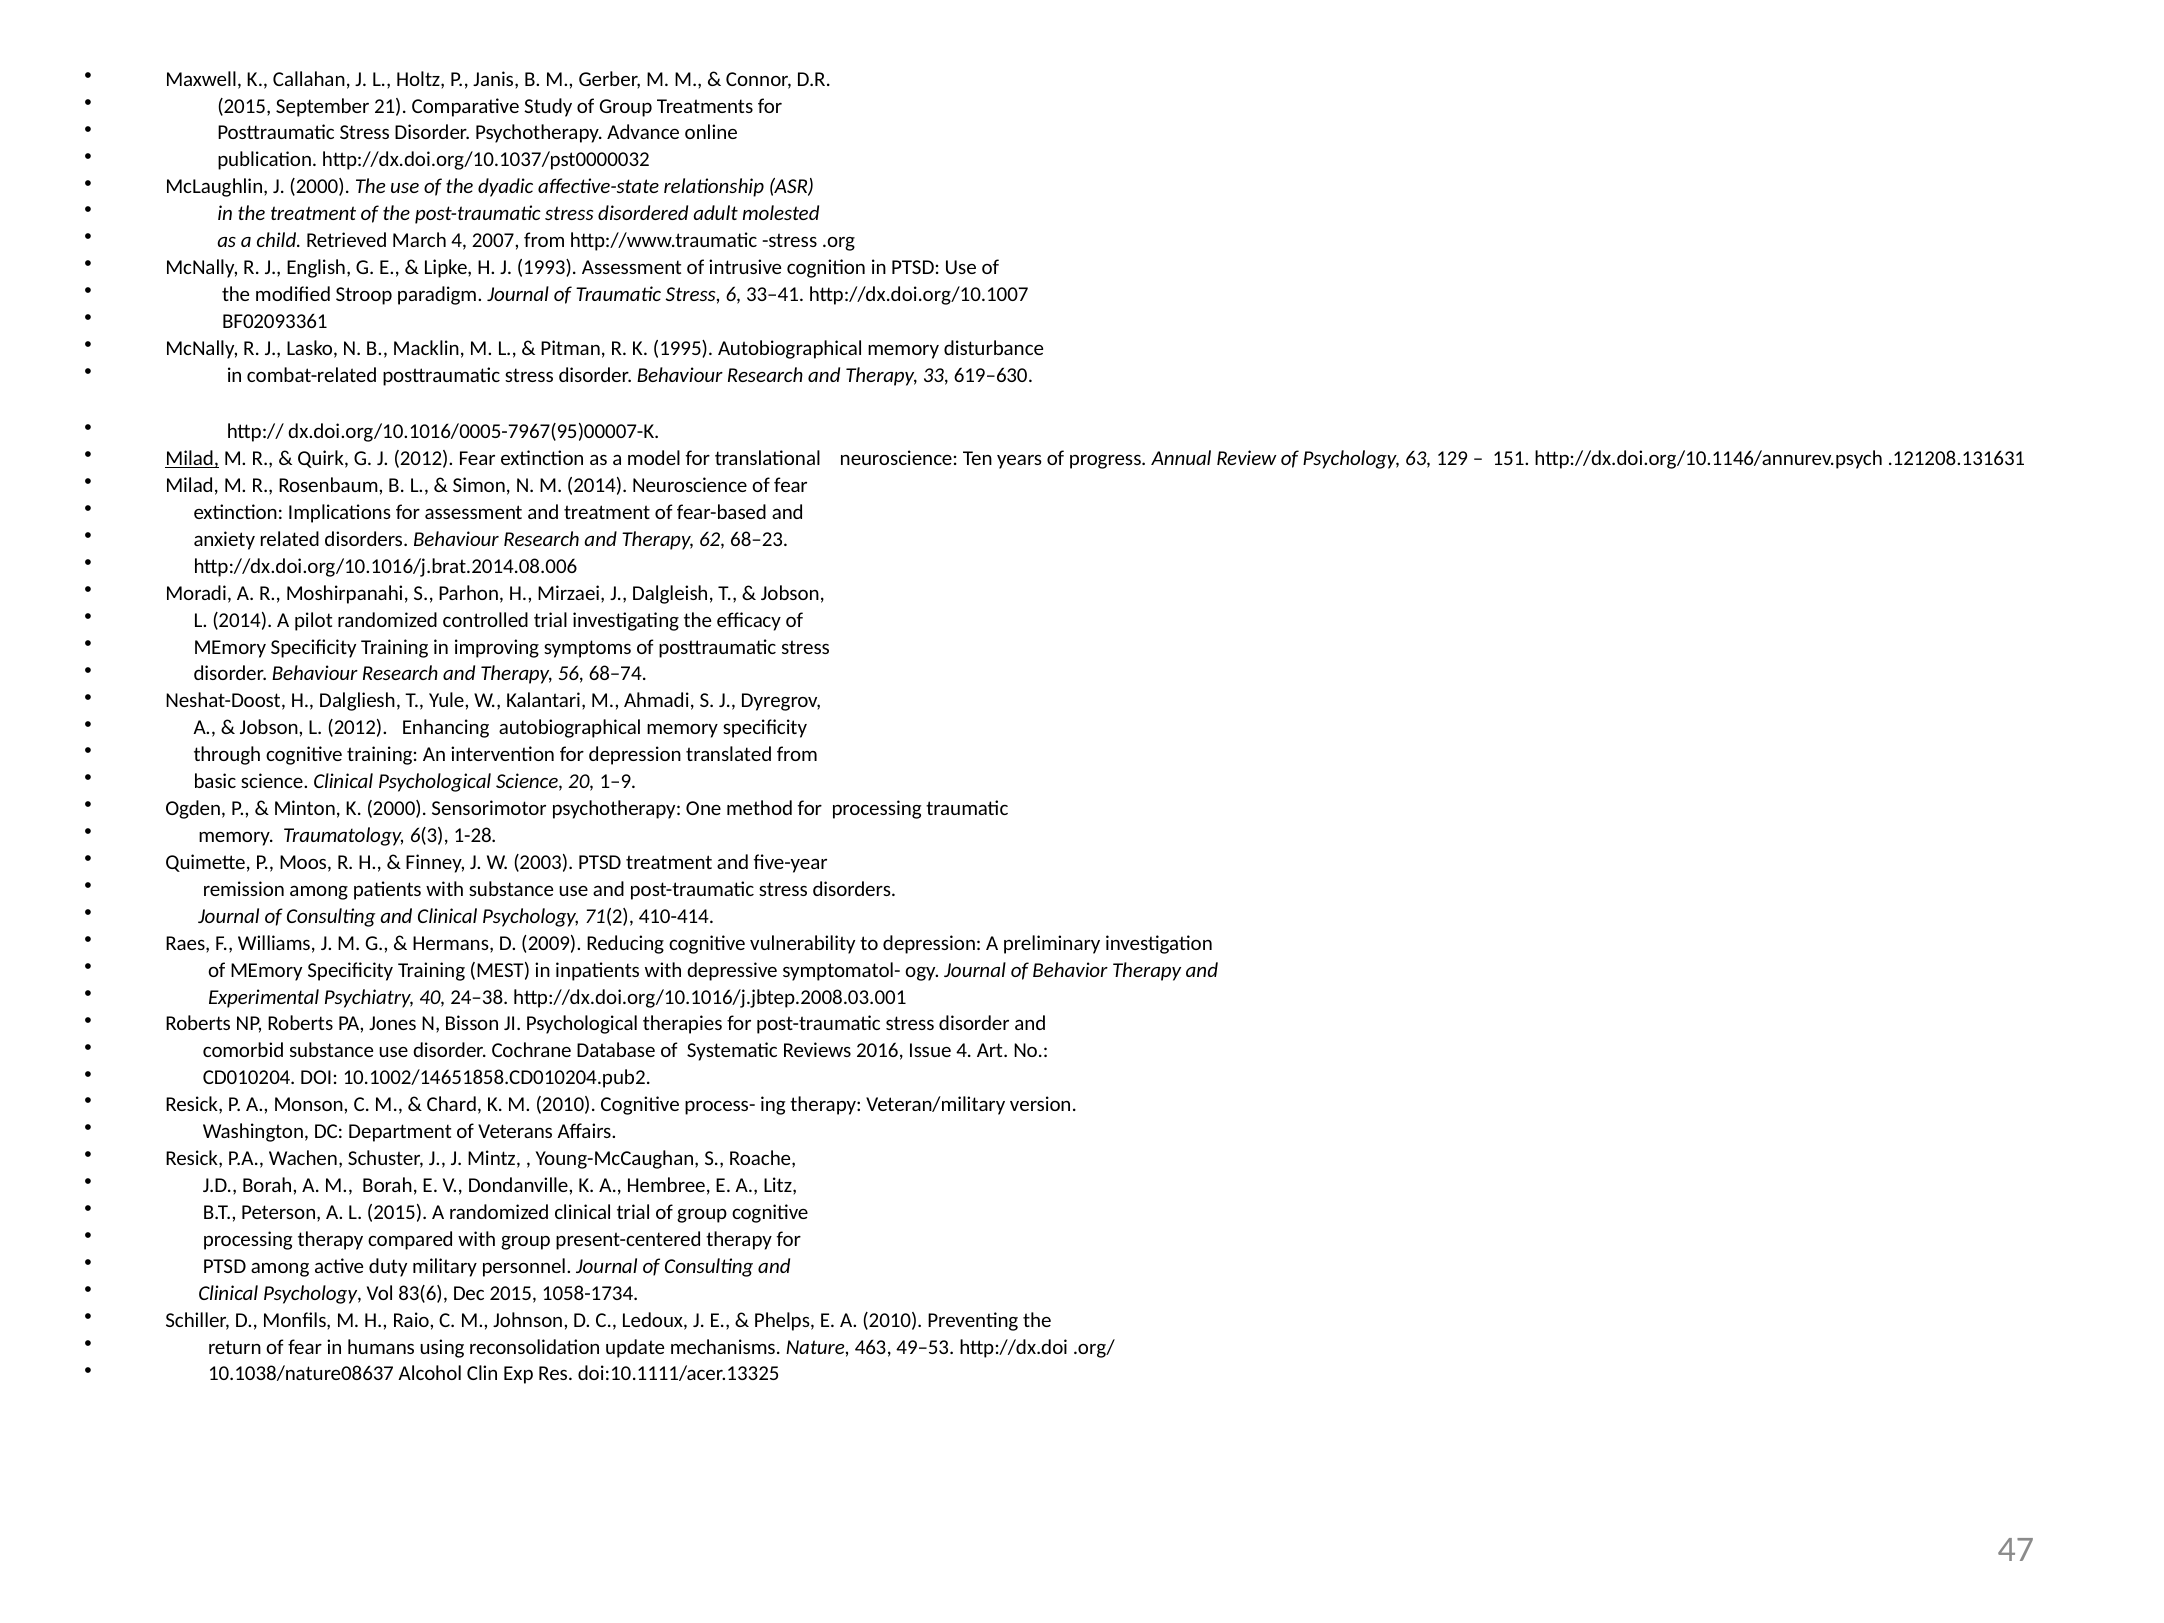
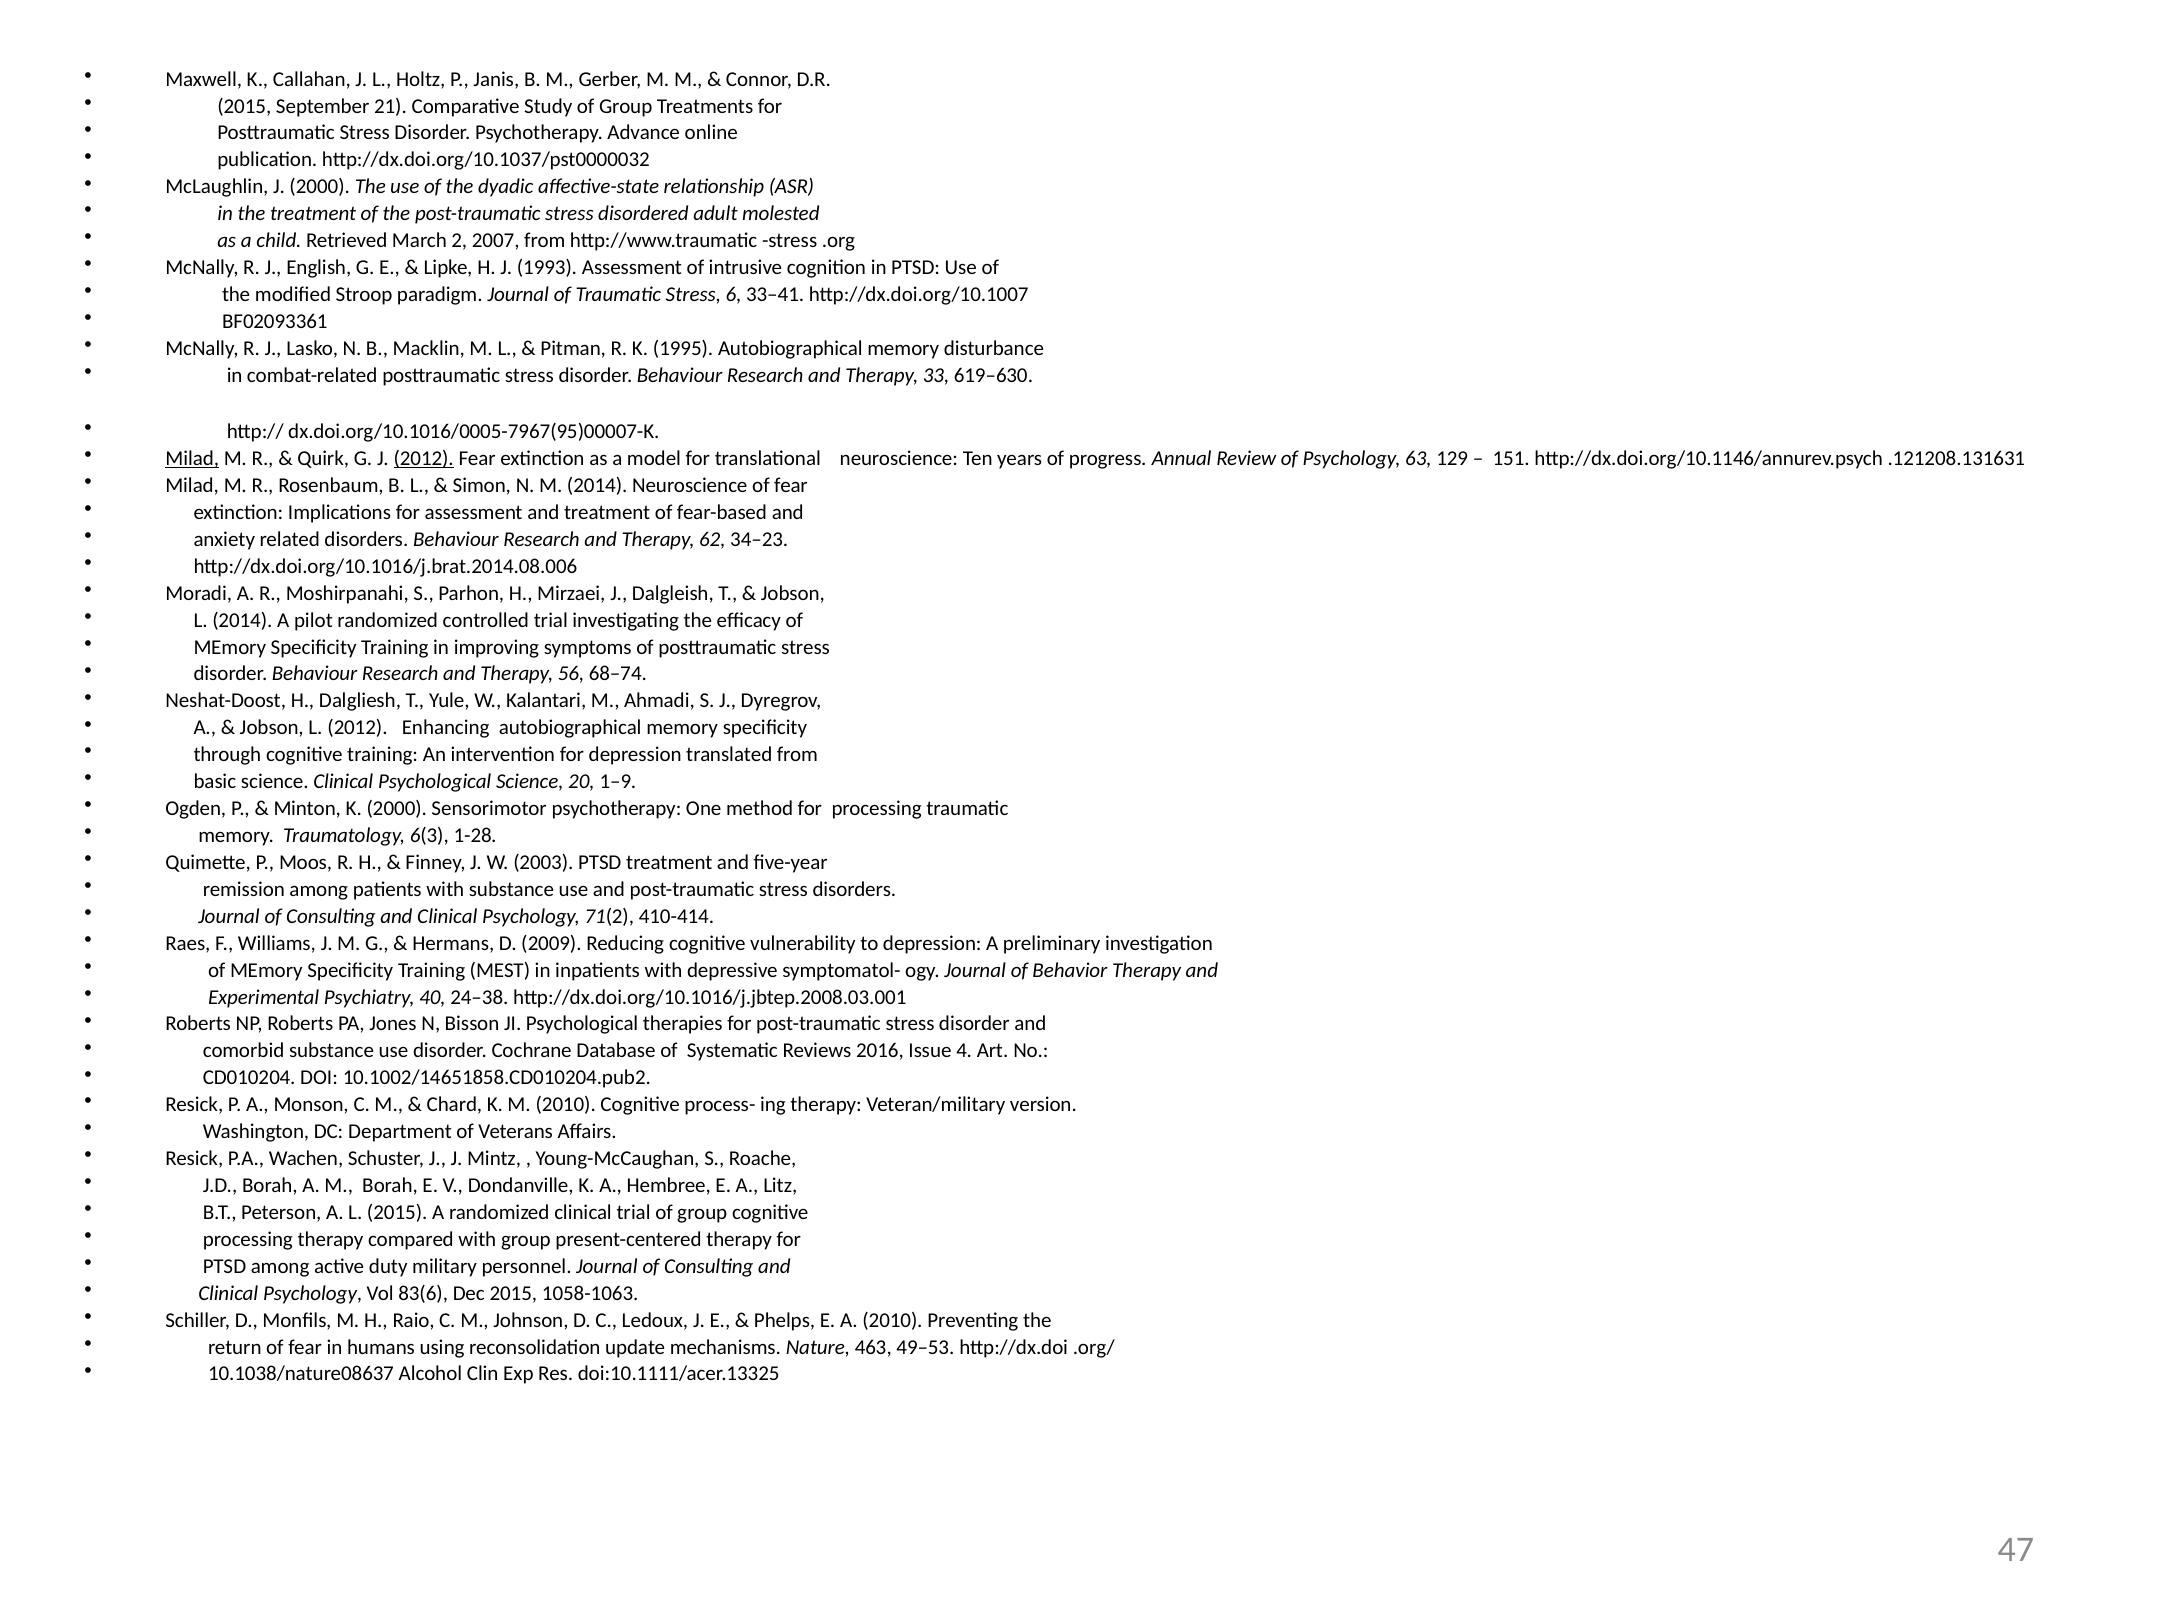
March 4: 4 -> 2 (459, 241)
2012 underline: none -> present (424, 459)
68–23: 68–23 -> 34–23 (759, 539)
1058-1734: 1058-1734 -> 1058-1063 (590, 1293)
